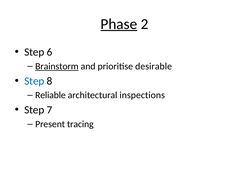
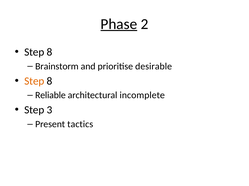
6: 6 -> 8 (50, 52)
Brainstorm underline: present -> none (57, 67)
Step colour: blue -> orange (34, 81)
inspections: inspections -> incomplete (142, 96)
7: 7 -> 3 (50, 110)
tracing: tracing -> tactics (80, 125)
